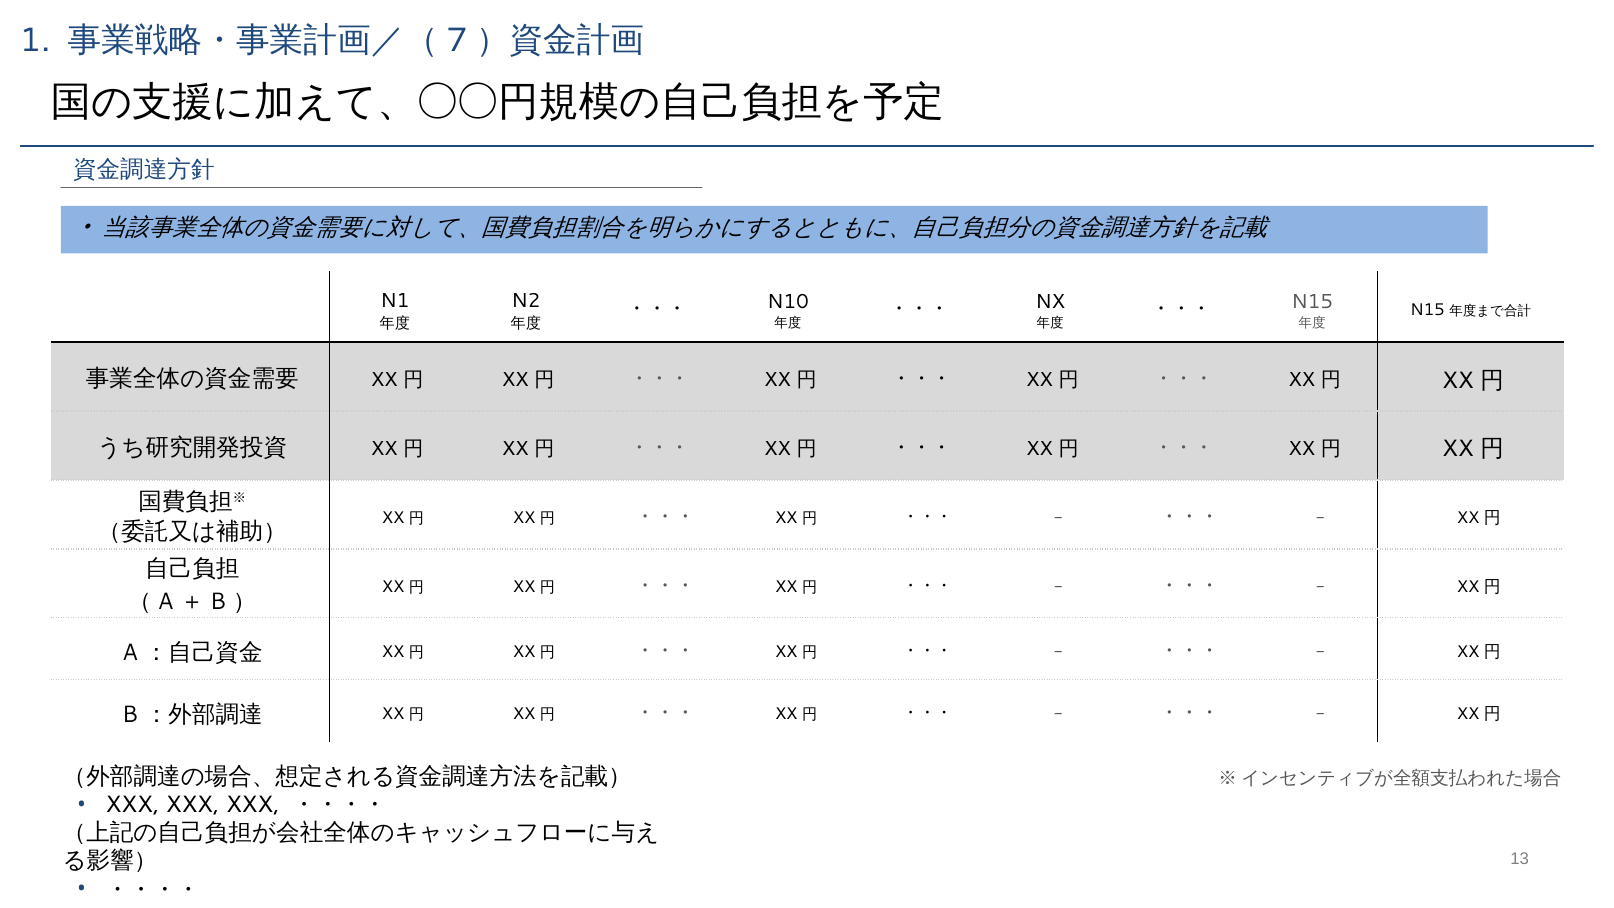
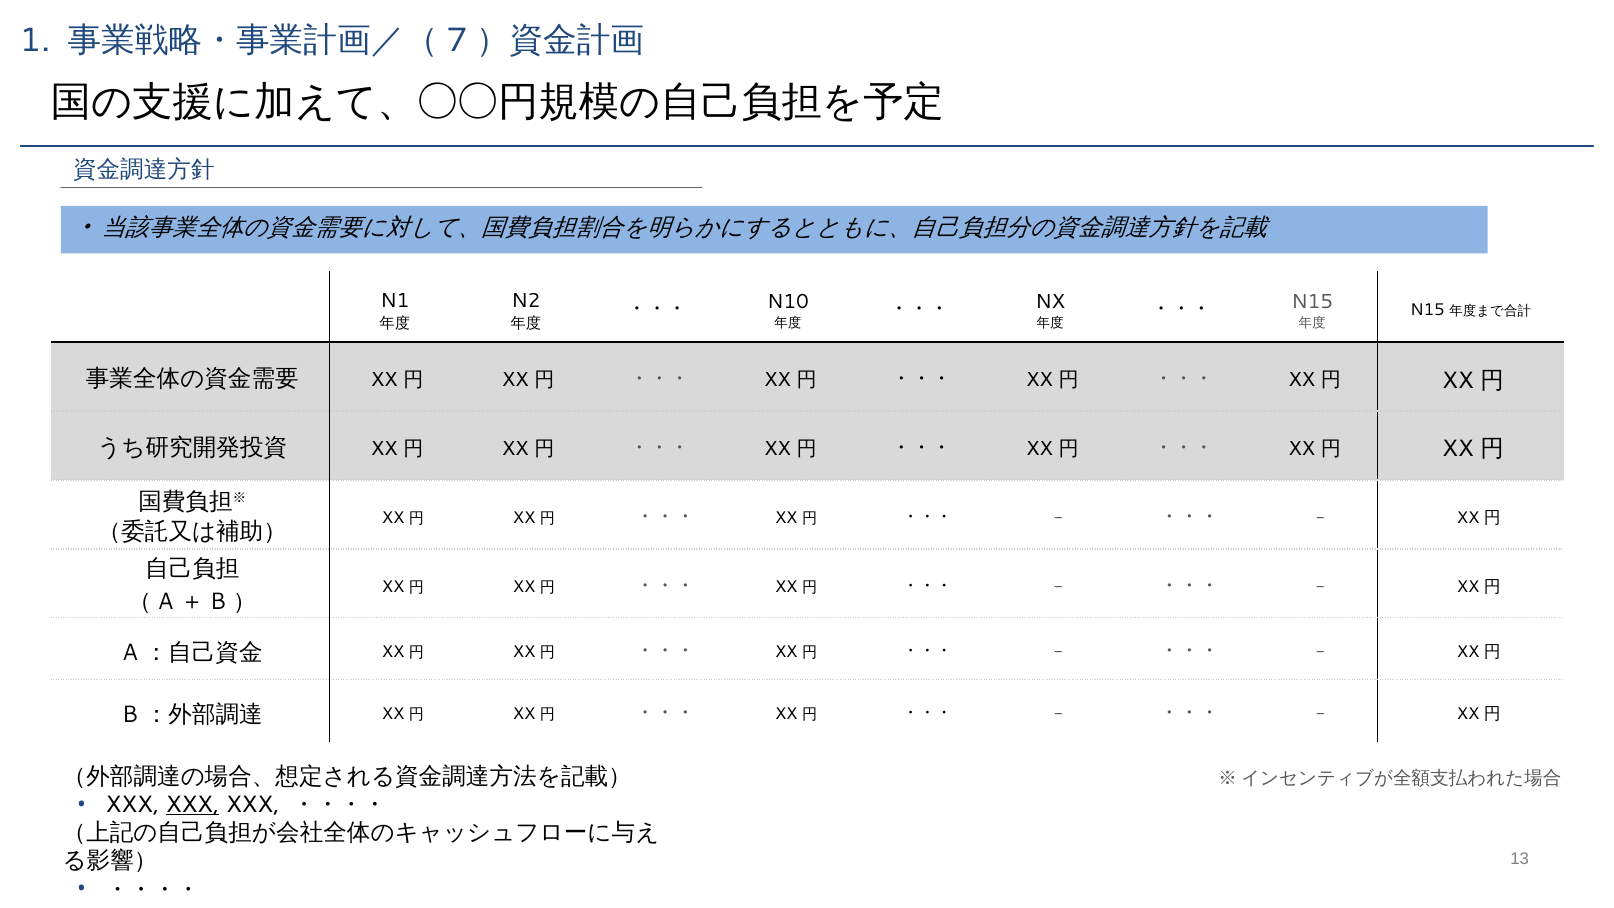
XXX underline: none -> present (193, 804)
